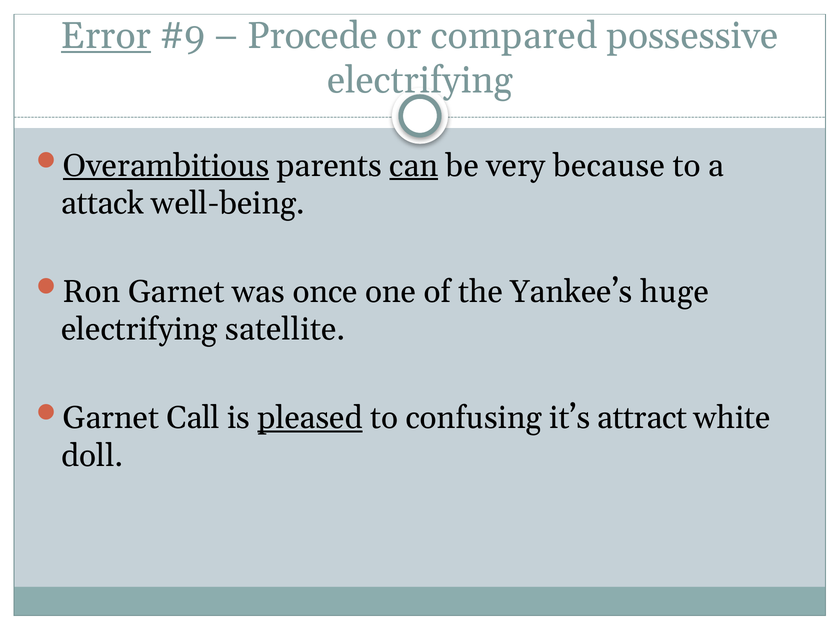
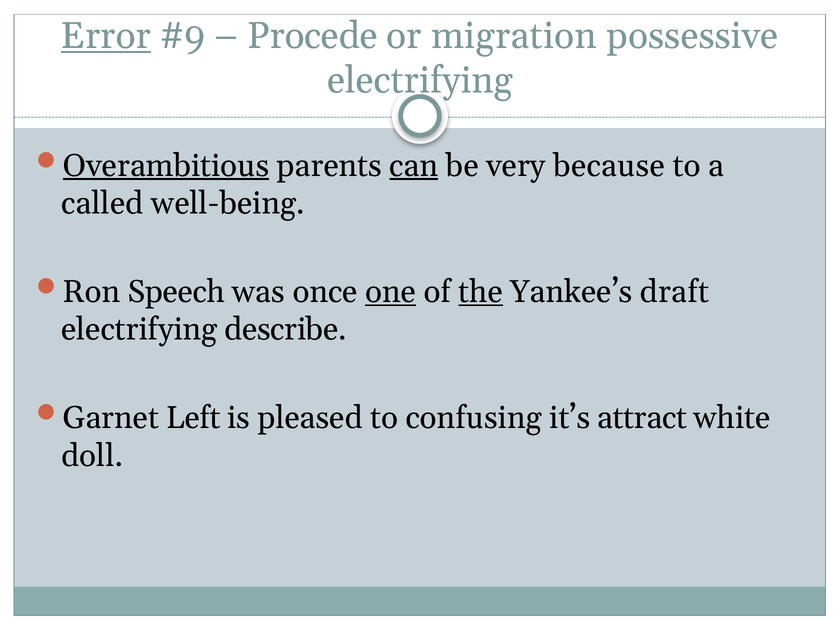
compared: compared -> migration (514, 36)
attack: attack -> called (102, 203)
Ron Garnet: Garnet -> Speech (177, 292)
one underline: none -> present (391, 292)
the underline: none -> present (481, 292)
huge: huge -> draft (674, 292)
satellite: satellite -> describe (286, 330)
Call: Call -> Left (193, 418)
pleased underline: present -> none (310, 418)
